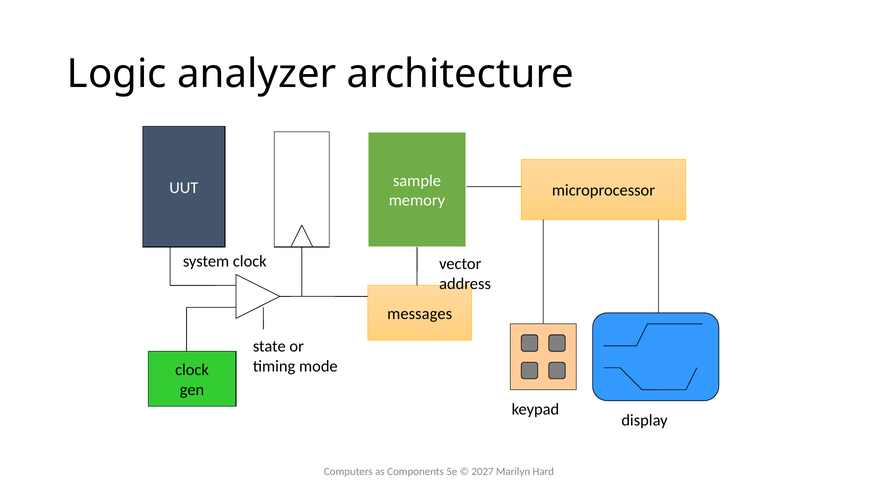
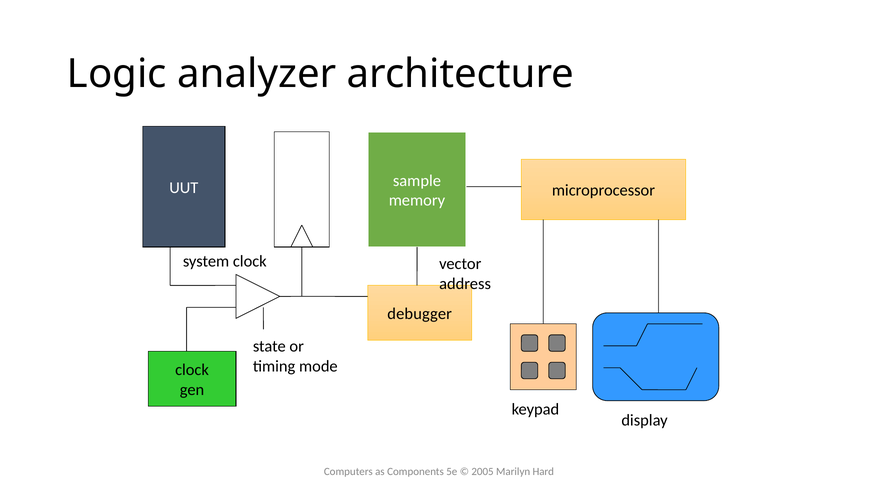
messages: messages -> debugger (420, 314)
2027: 2027 -> 2005 (483, 472)
